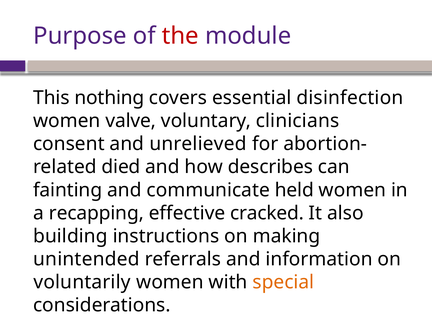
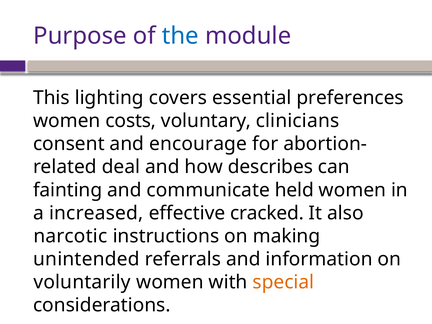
the colour: red -> blue (180, 36)
nothing: nothing -> lighting (109, 98)
disinfection: disinfection -> preferences (350, 98)
valve: valve -> costs (131, 121)
unrelieved: unrelieved -> encourage (198, 144)
died: died -> deal (121, 167)
recapping: recapping -> increased (96, 213)
building: building -> narcotic (70, 236)
